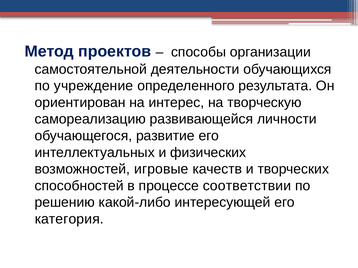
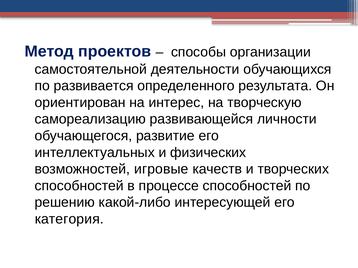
учреждение: учреждение -> развивается (94, 86)
процессе соответствии: соответствии -> способностей (247, 186)
